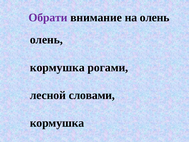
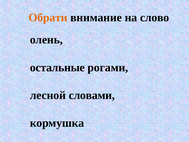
Обрати colour: purple -> orange (48, 18)
на олень: олень -> слово (155, 18)
кормушка: кормушка -> остальные (57, 67)
